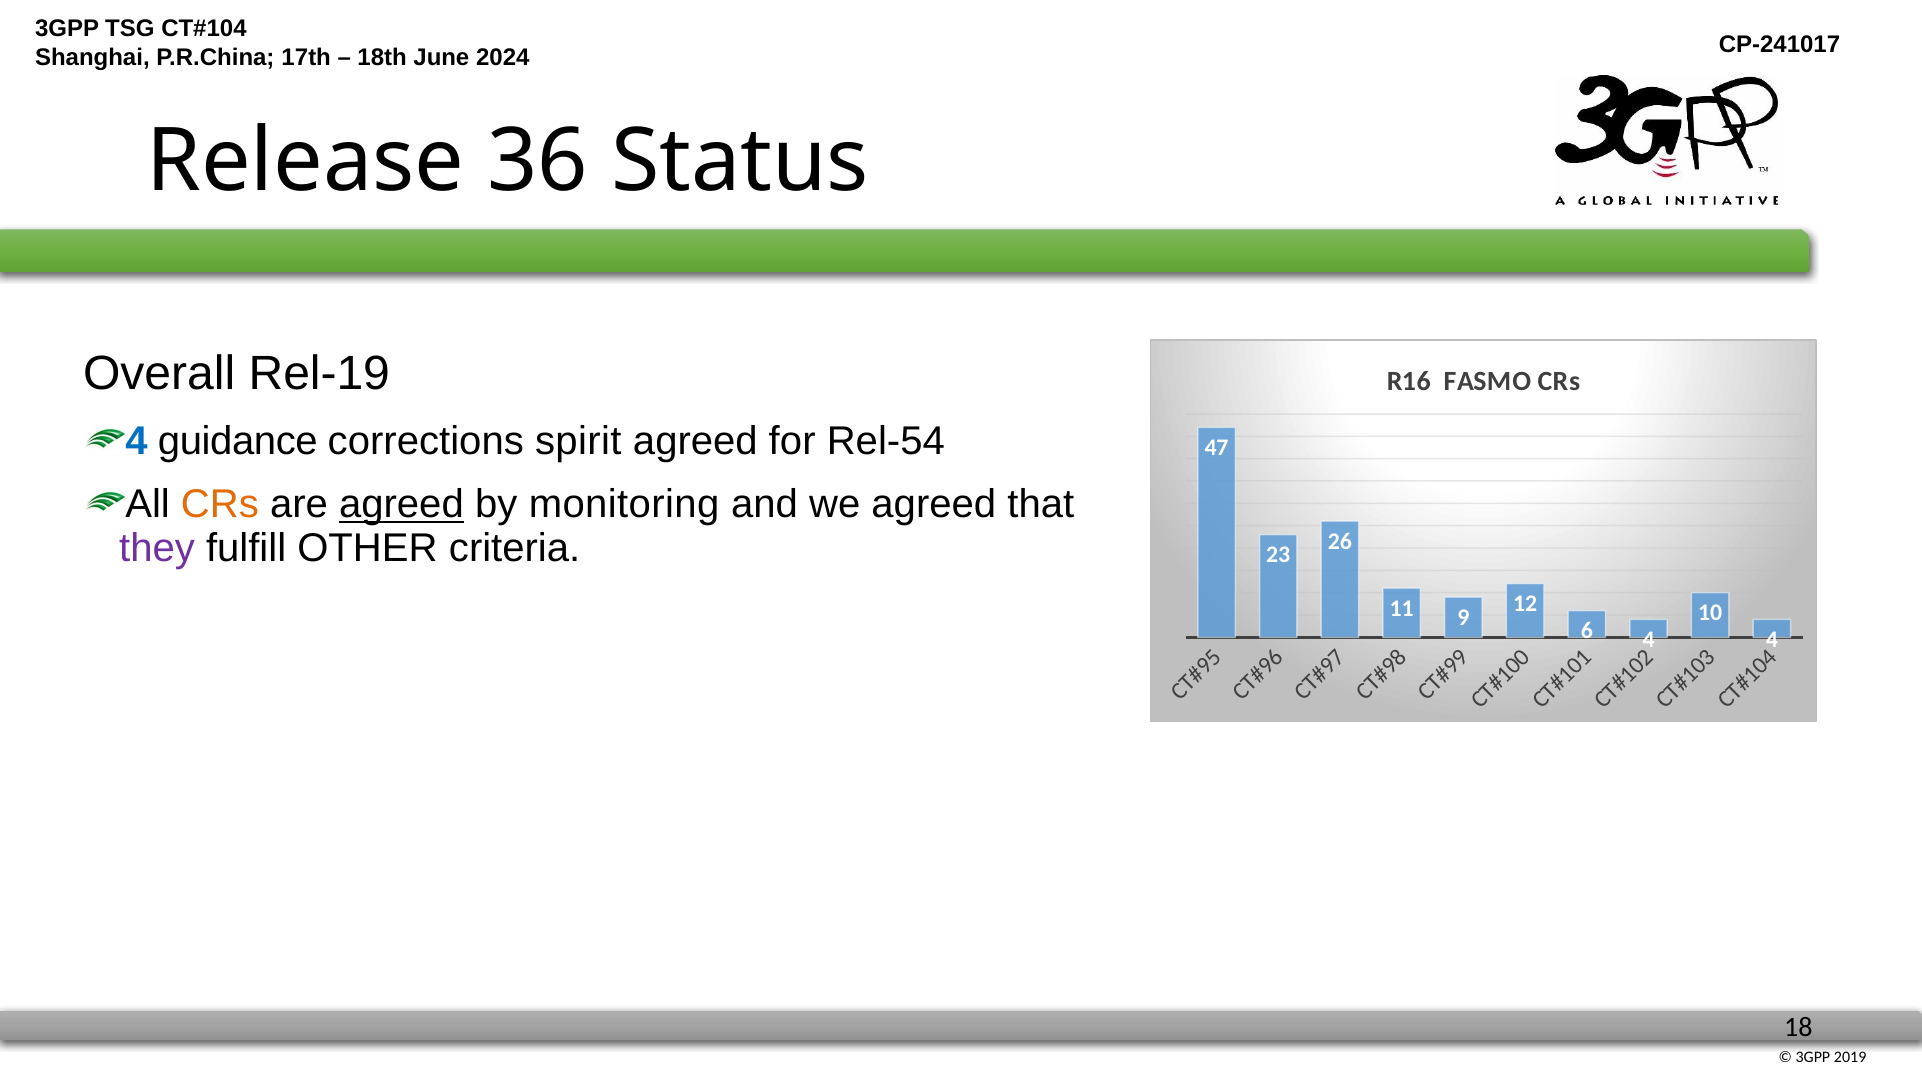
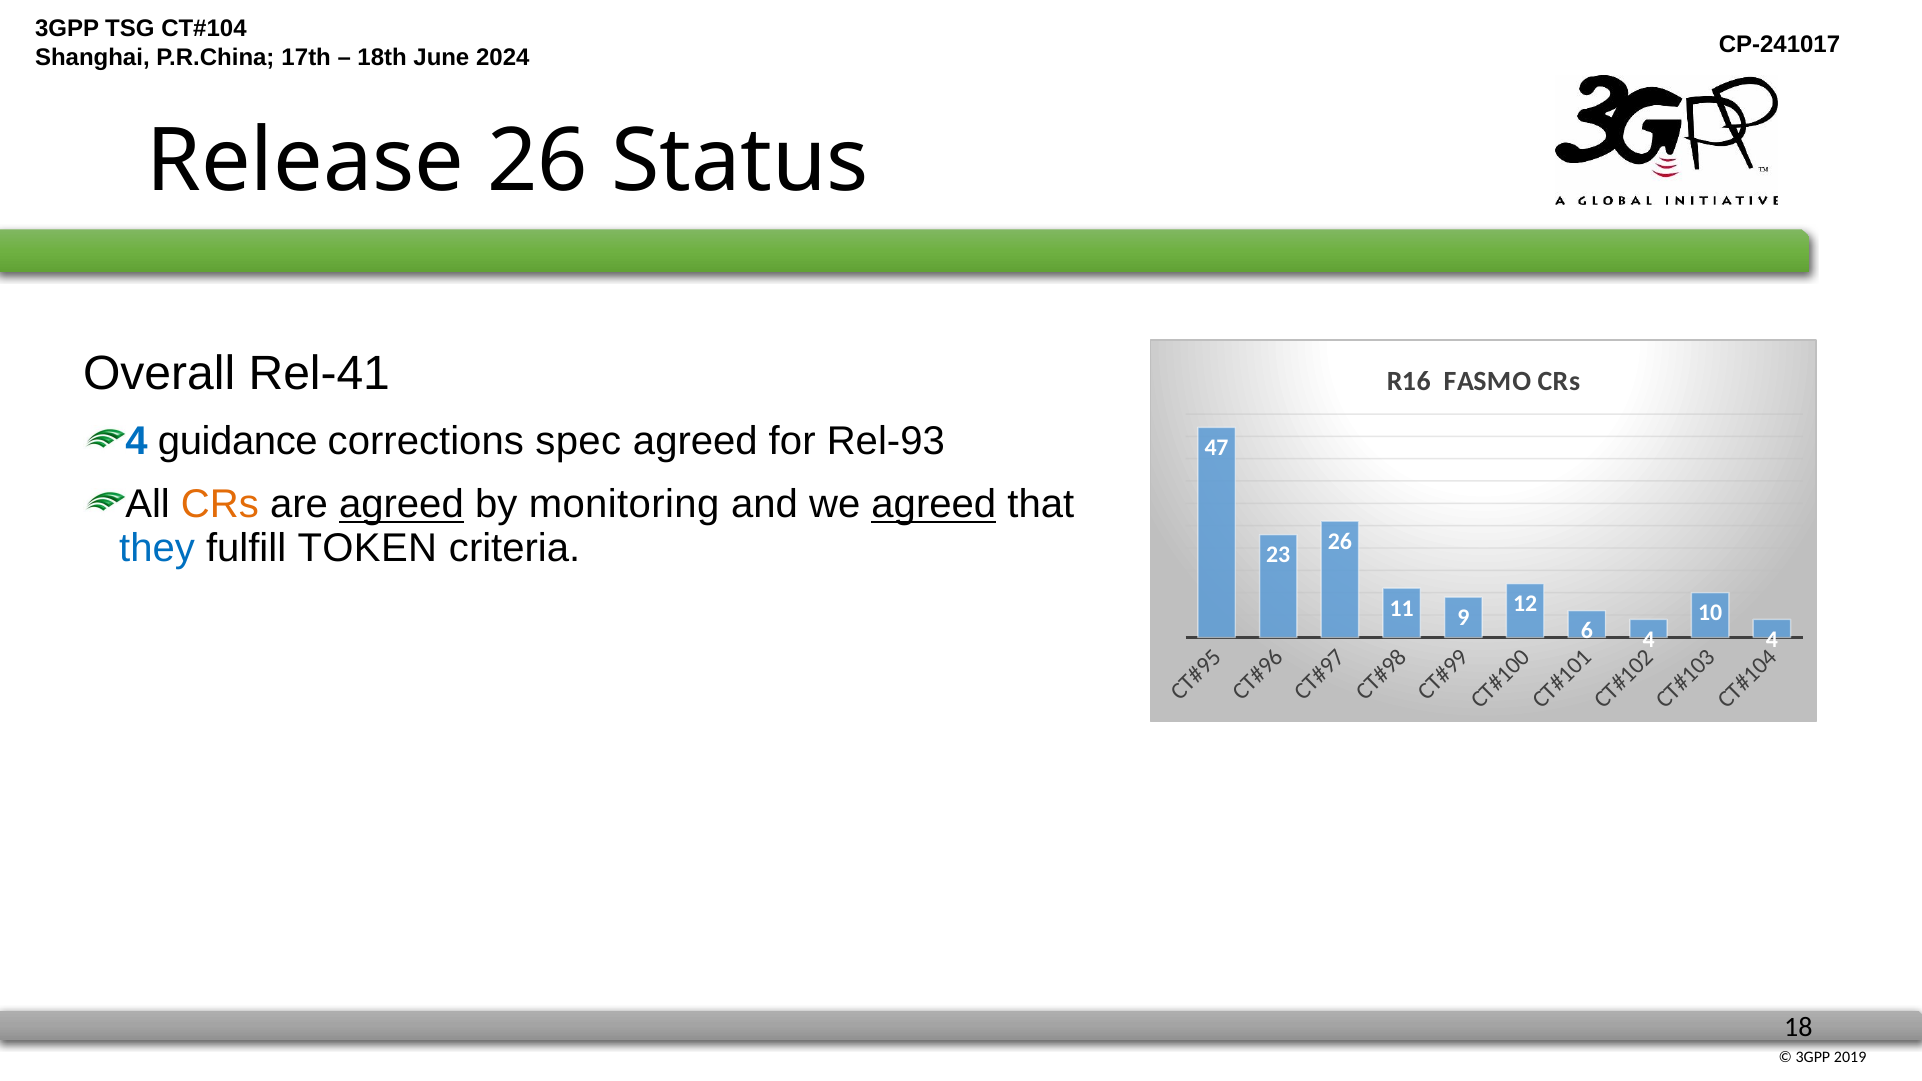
Release 36: 36 -> 26 (538, 161)
Rel-19: Rel-19 -> Rel-41 (319, 374)
spirit: spirit -> spec (578, 441)
Rel-54: Rel-54 -> Rel-93 (886, 441)
agreed underline: none -> present (934, 505)
they colour: purple -> blue (157, 548)
OTHER: OTHER -> TOKEN (367, 548)
